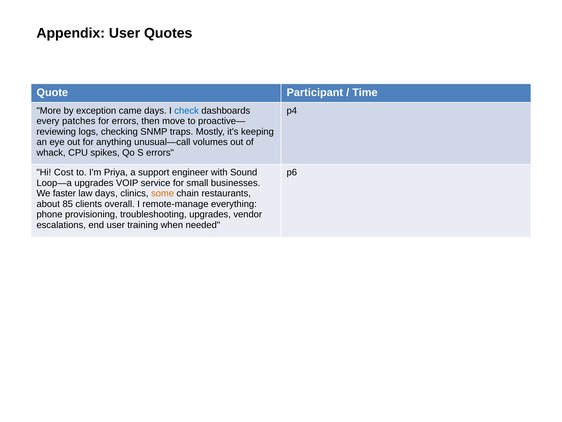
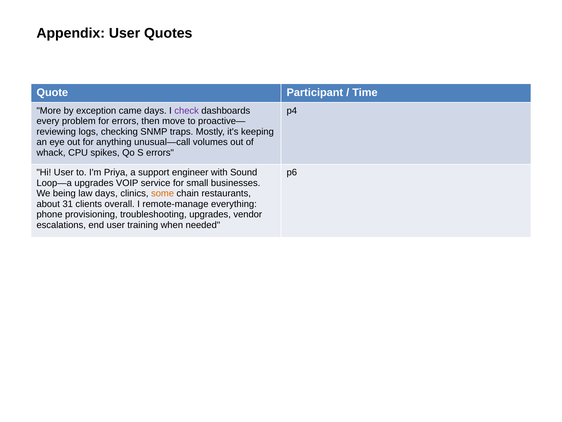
check colour: blue -> purple (187, 110)
patches: patches -> problem (79, 121)
Hi Cost: Cost -> User (64, 172)
faster: faster -> being (64, 193)
85: 85 -> 31 (68, 204)
